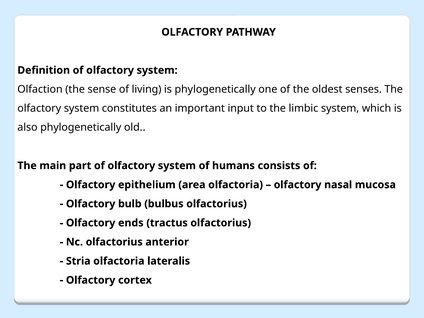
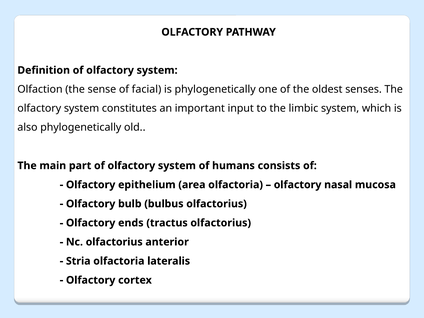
living: living -> facial (147, 89)
